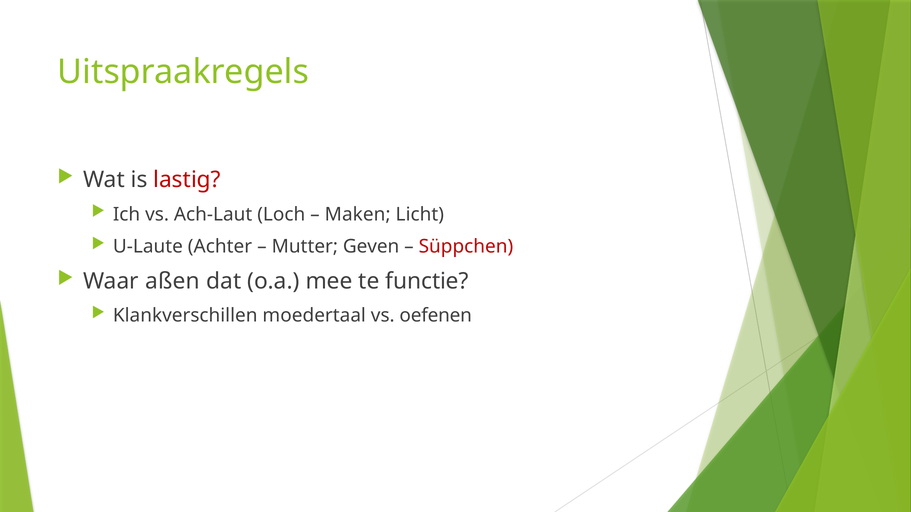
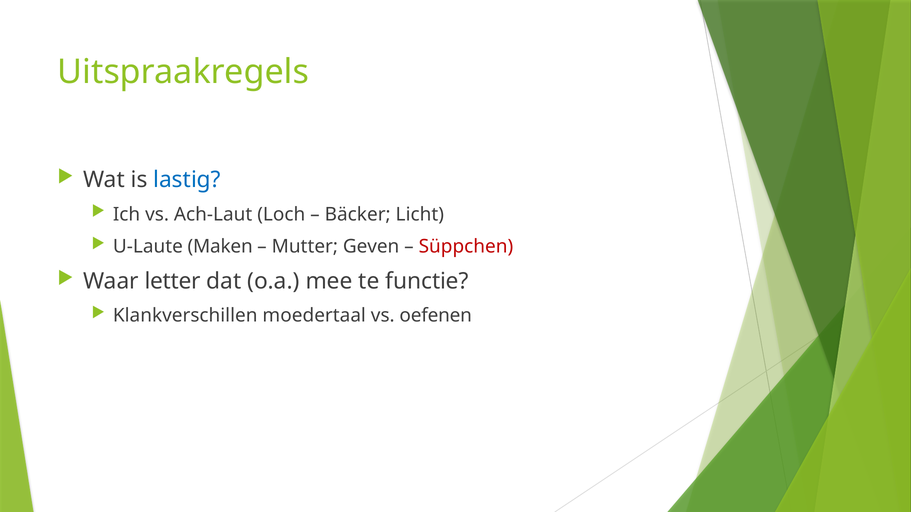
lastig colour: red -> blue (187, 180)
Maken: Maken -> Bäcker (358, 214)
Achter: Achter -> Maken (220, 247)
aßen: aßen -> letter (173, 282)
